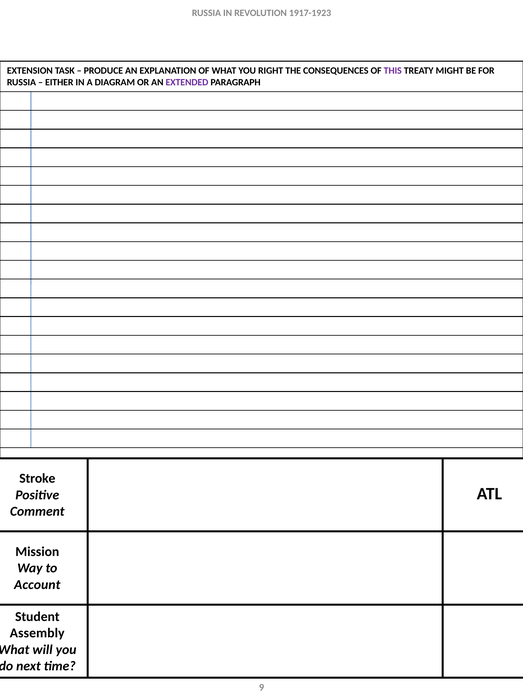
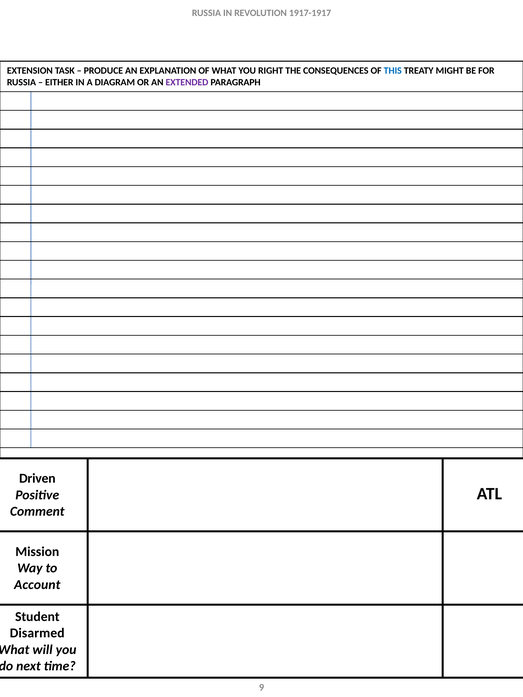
1917-1923: 1917-1923 -> 1917-1917 (310, 13)
THIS colour: purple -> blue (393, 71)
Stroke: Stroke -> Driven (37, 479)
Assembly: Assembly -> Disarmed (37, 633)
